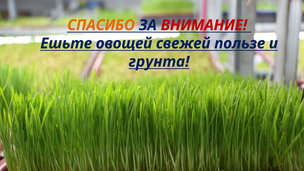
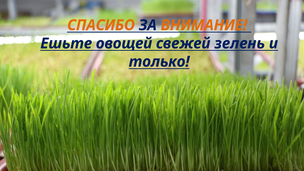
ВНИМАНИЕ colour: red -> orange (204, 25)
пользе: пользе -> зелень (240, 43)
грунта: грунта -> только (159, 62)
